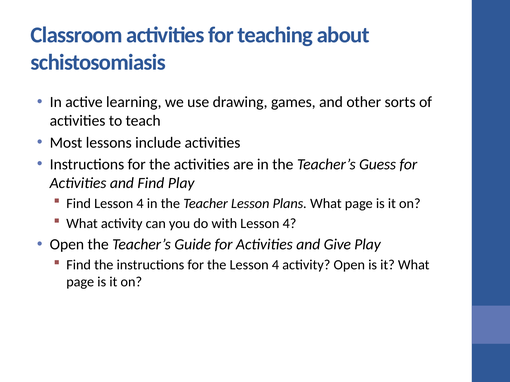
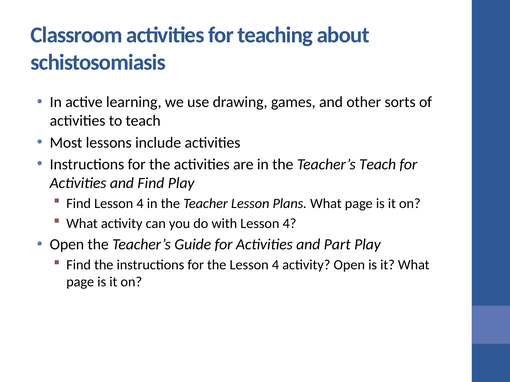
Teacher’s Guess: Guess -> Teach (378, 165)
Give: Give -> Part (337, 245)
